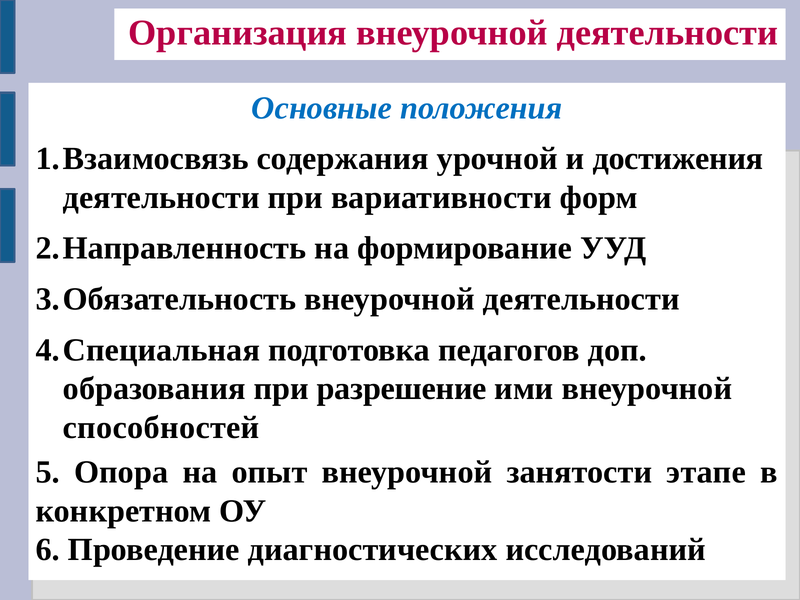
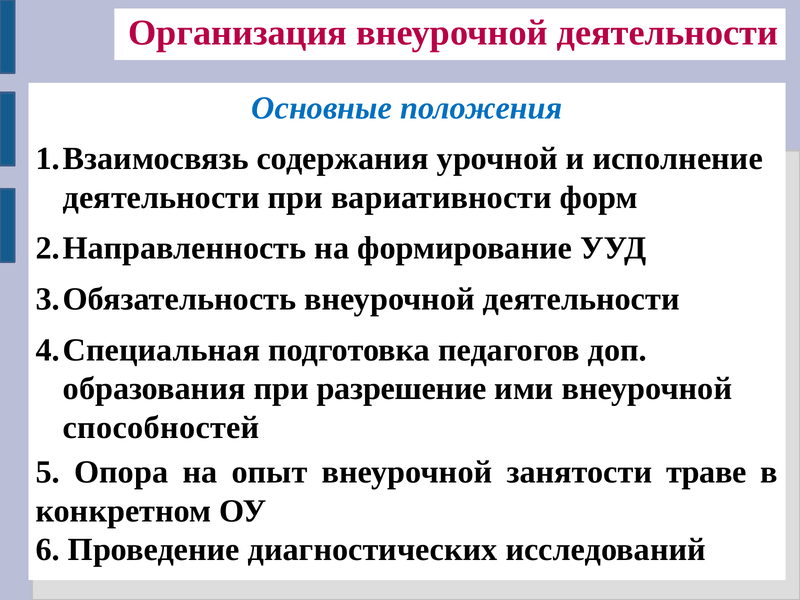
достижения: достижения -> исполнение (678, 159)
этапе: этапе -> траве (706, 472)
